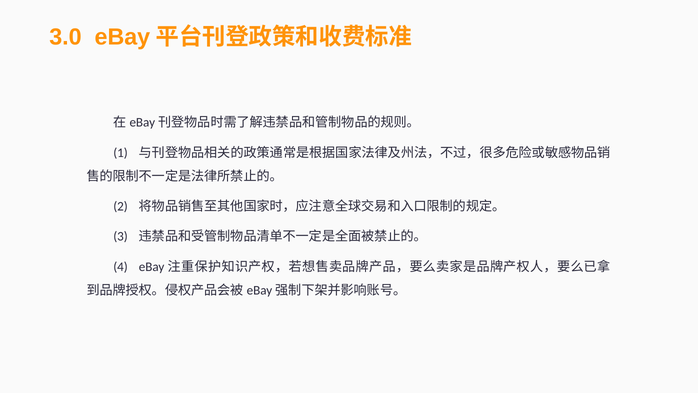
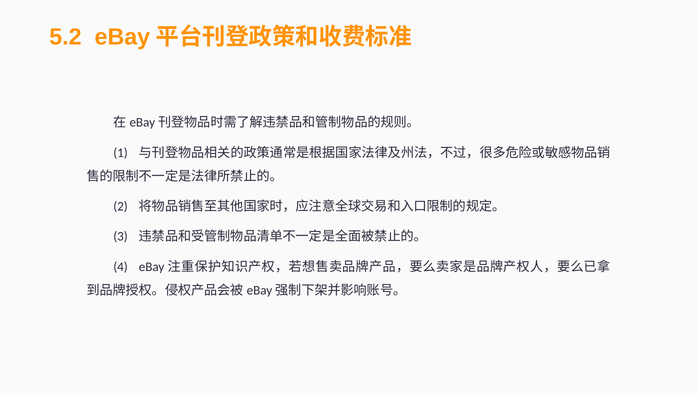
3.0: 3.0 -> 5.2 (65, 37)
